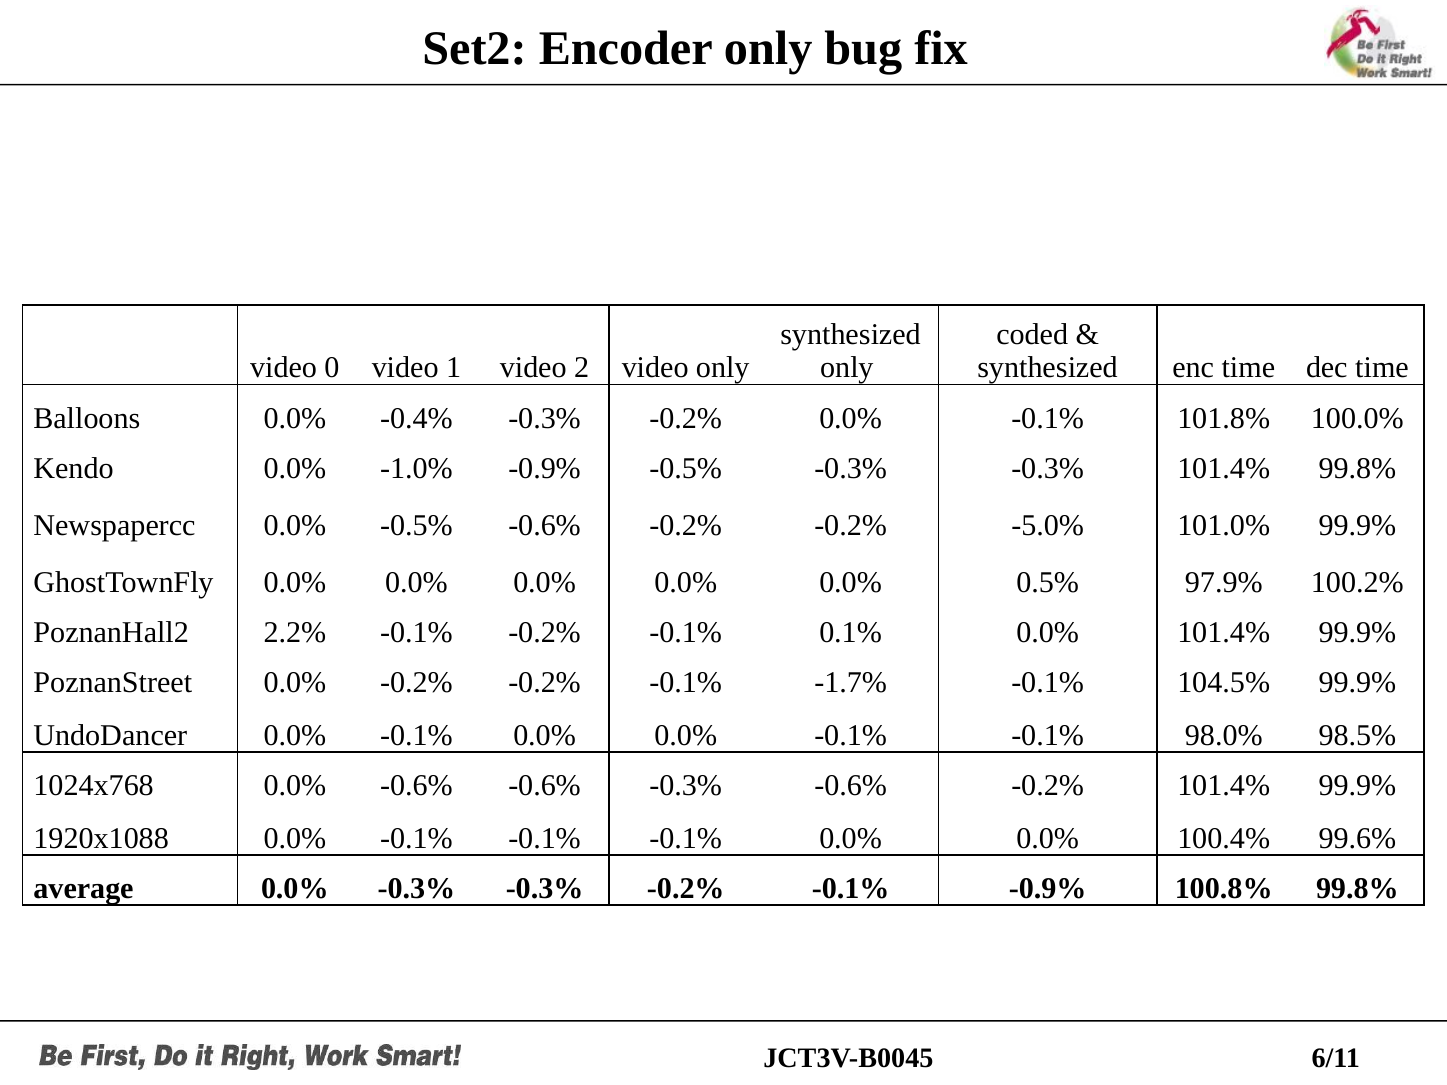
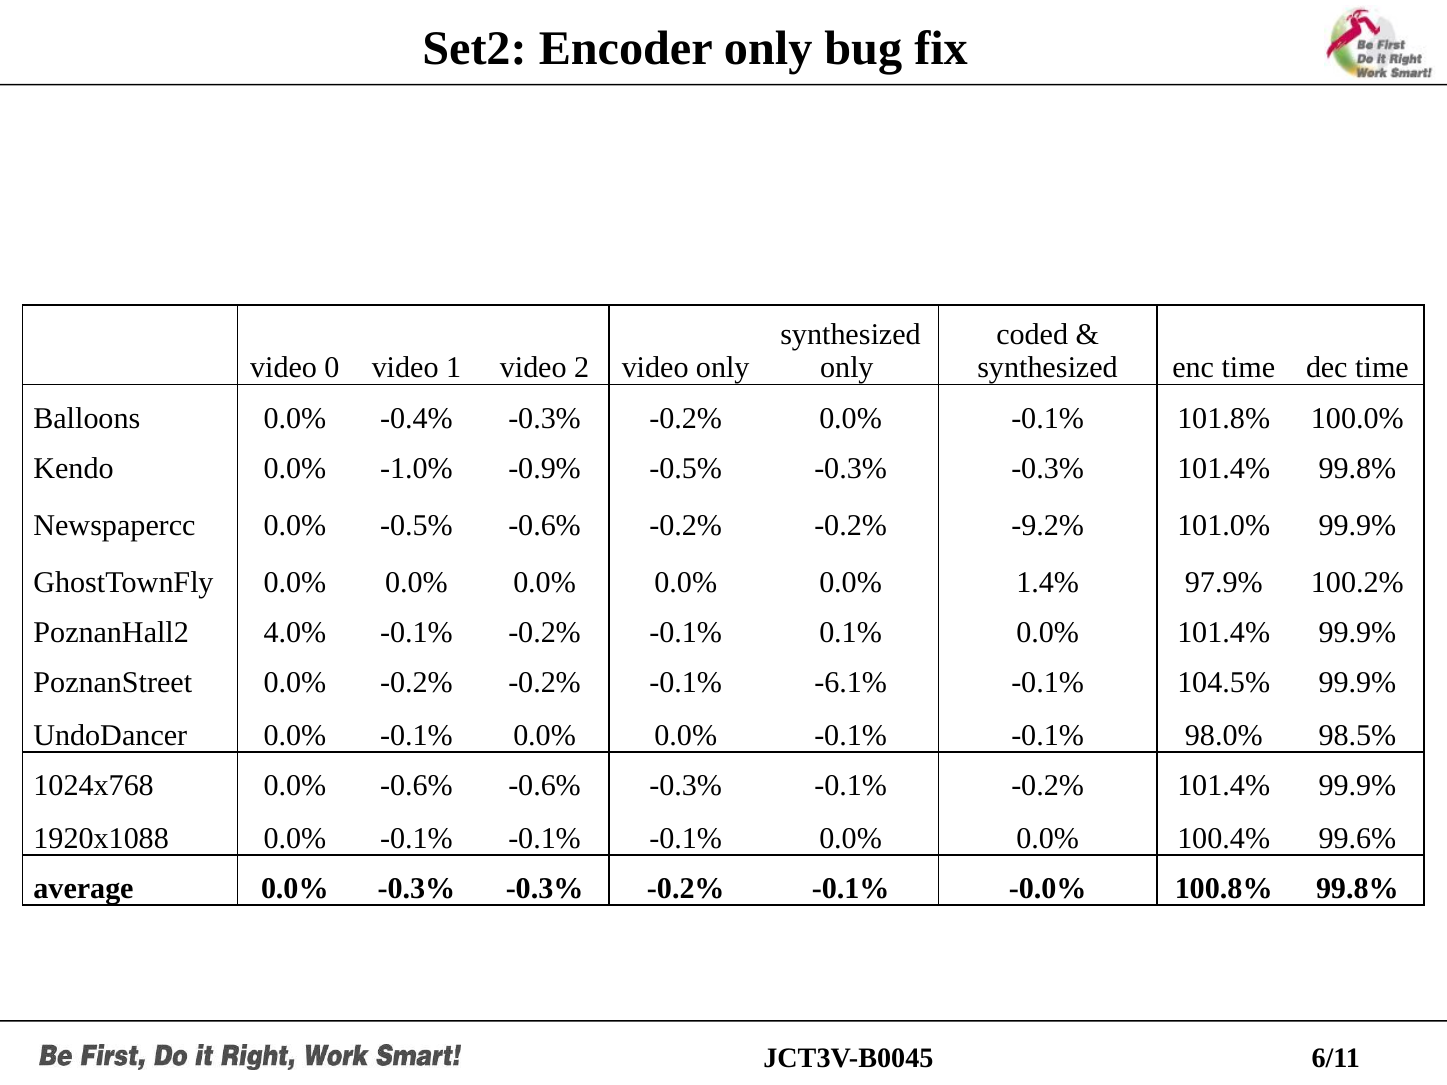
-5.0%: -5.0% -> -9.2% (1048, 526)
0.5%: 0.5% -> 1.4% (1048, 583)
2.2%: 2.2% -> 4.0% (295, 633)
-1.7%: -1.7% -> -6.1% (851, 683)
-0.3% -0.6%: -0.6% -> -0.1% (851, 786)
-0.1% -0.9%: -0.9% -> -0.0% (1048, 889)
